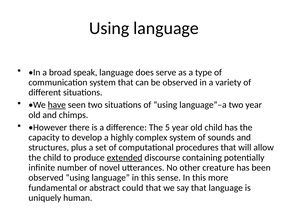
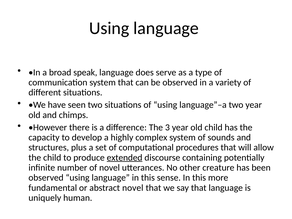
have underline: present -> none (57, 105)
5: 5 -> 3 (167, 127)
abstract could: could -> novel (133, 188)
